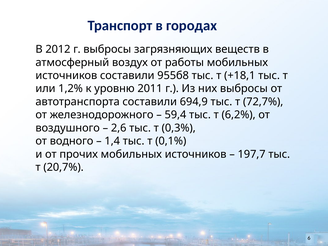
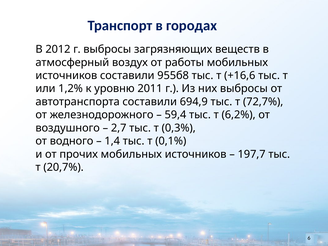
+18,1: +18,1 -> +16,6 (240, 76)
2,6: 2,6 -> 2,7 (119, 128)
